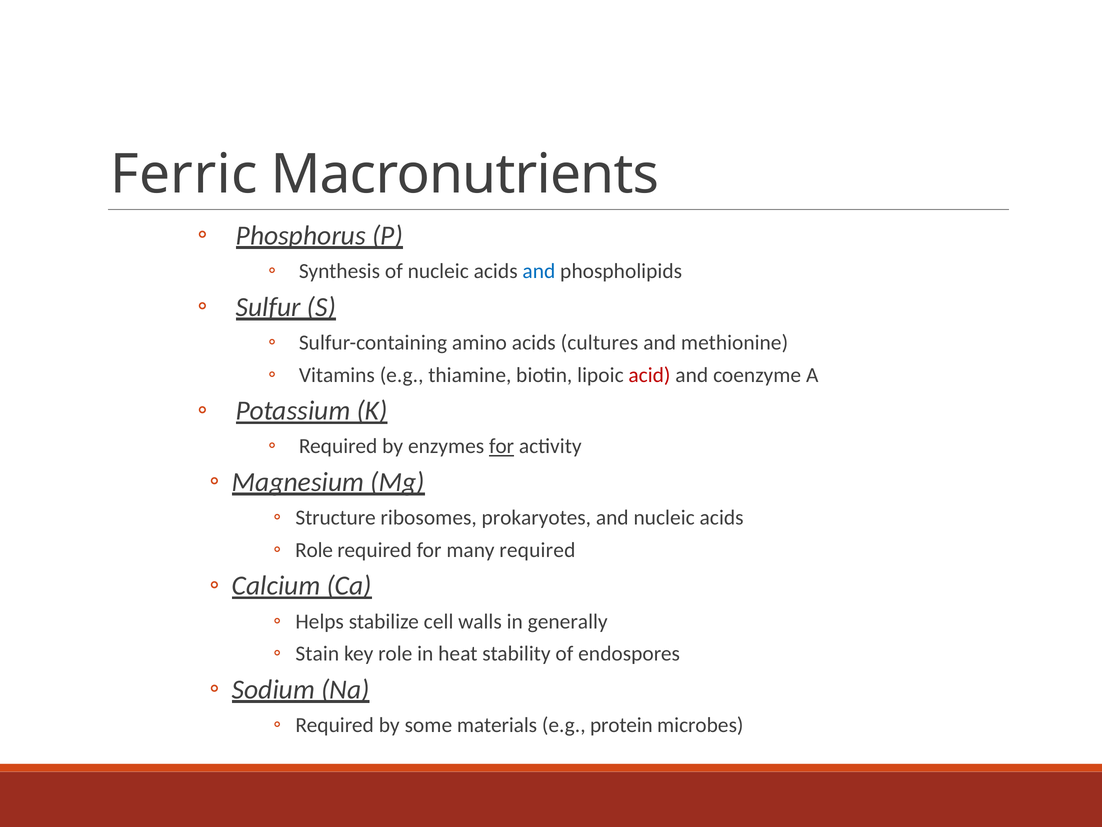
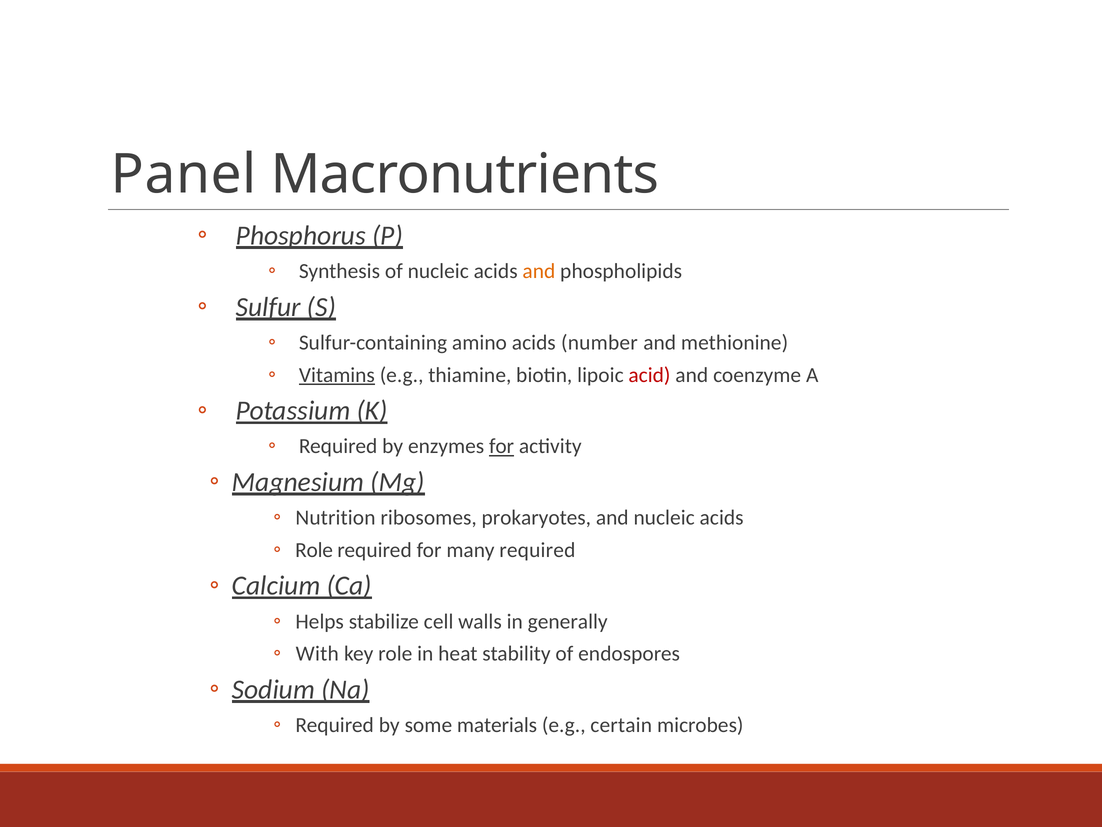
Ferric: Ferric -> Panel (184, 174)
and colour: blue -> orange (539, 271)
cultures: cultures -> number (599, 342)
Vitamins underline: none -> present (337, 375)
Structure: Structure -> Nutrition (335, 517)
Stain: Stain -> With (317, 654)
protein: protein -> certain (621, 725)
